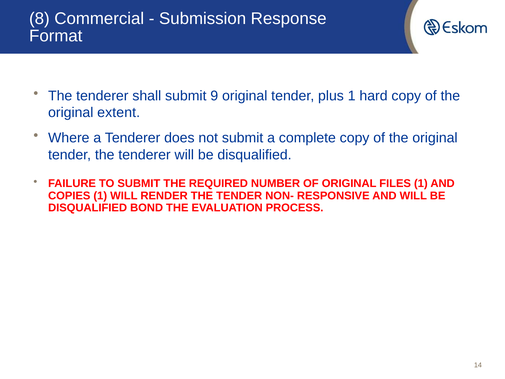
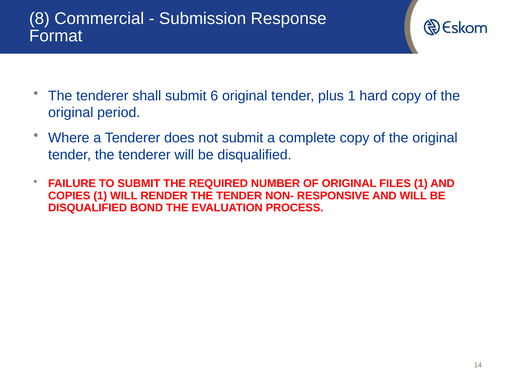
9: 9 -> 6 (214, 96)
extent: extent -> period (119, 113)
